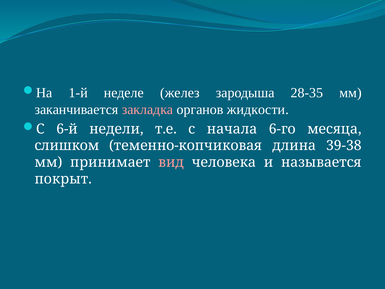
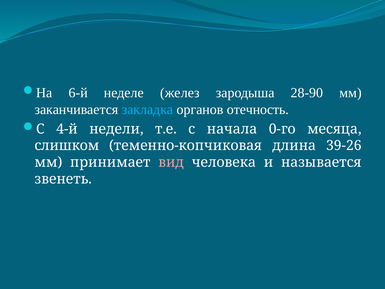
1-й: 1-й -> 6-й (78, 93)
28-35: 28-35 -> 28-90 (307, 93)
закладка colour: pink -> light blue (147, 109)
жидкости: жидкости -> отечность (258, 109)
6-й: 6-й -> 4-й (67, 129)
6-го: 6-го -> 0-го (282, 129)
39-38: 39-38 -> 39-26 (344, 145)
покрыт: покрыт -> звенеть (63, 179)
